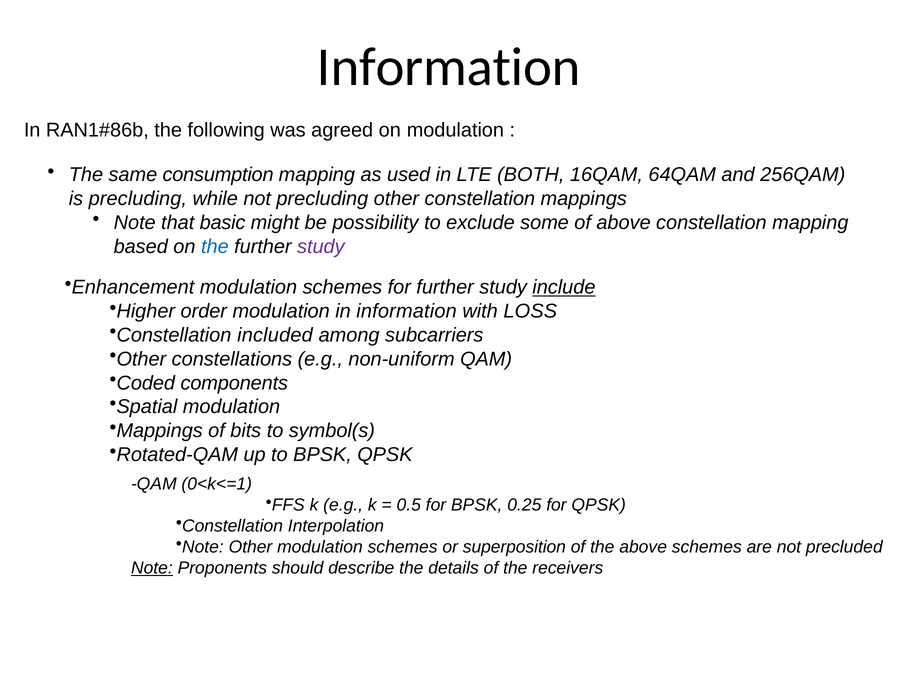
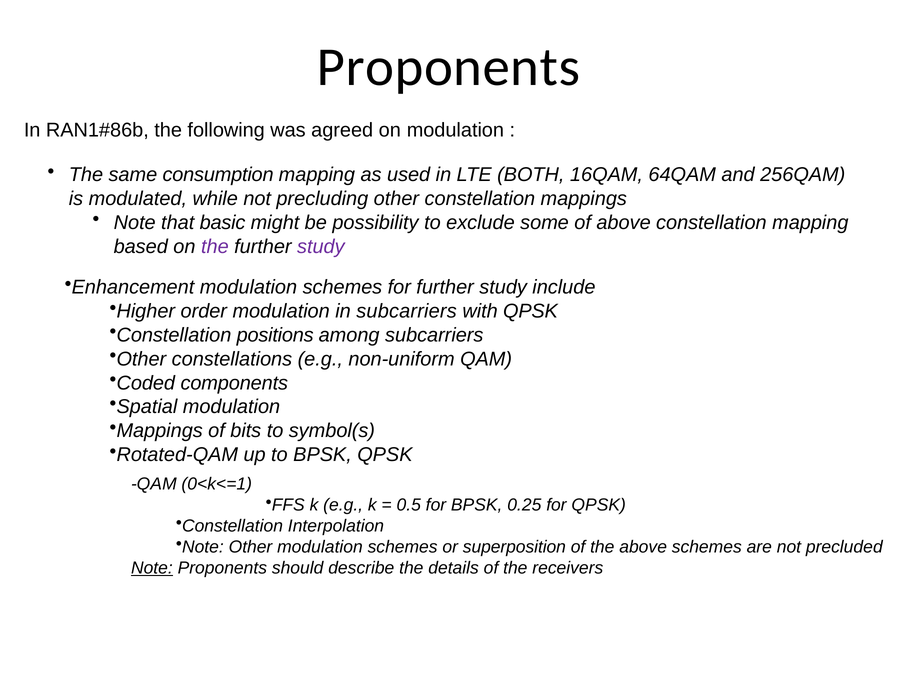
Information: Information -> Proponents (449, 67)
is precluding: precluding -> modulated (138, 199)
the colour: blue -> purple (215, 247)
include underline: present -> none (564, 288)
in information: information -> subcarriers (407, 311)
with LOSS: LOSS -> QPSK (530, 311)
included: included -> positions (275, 335)
